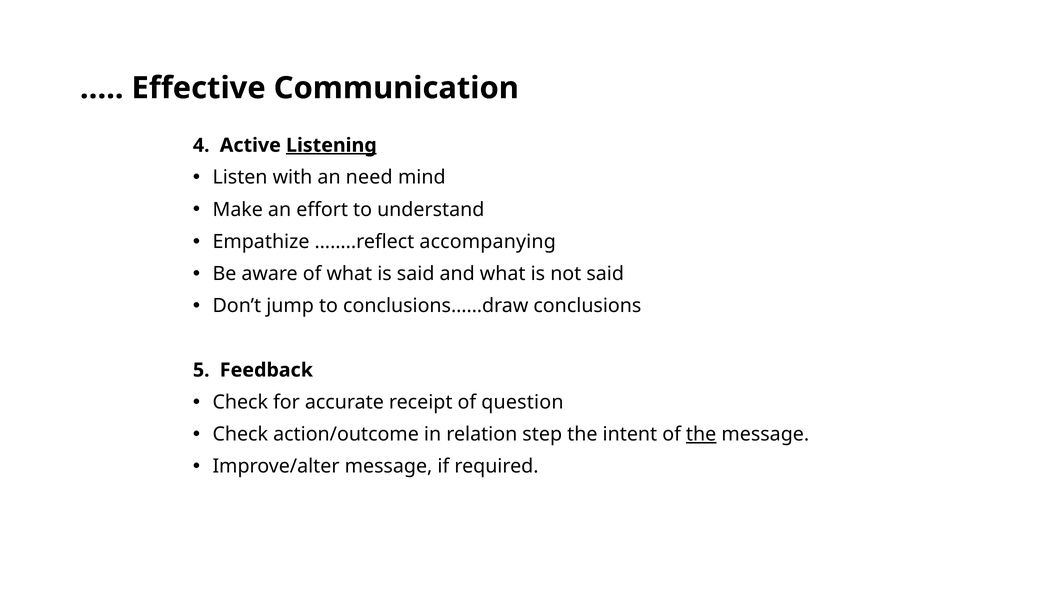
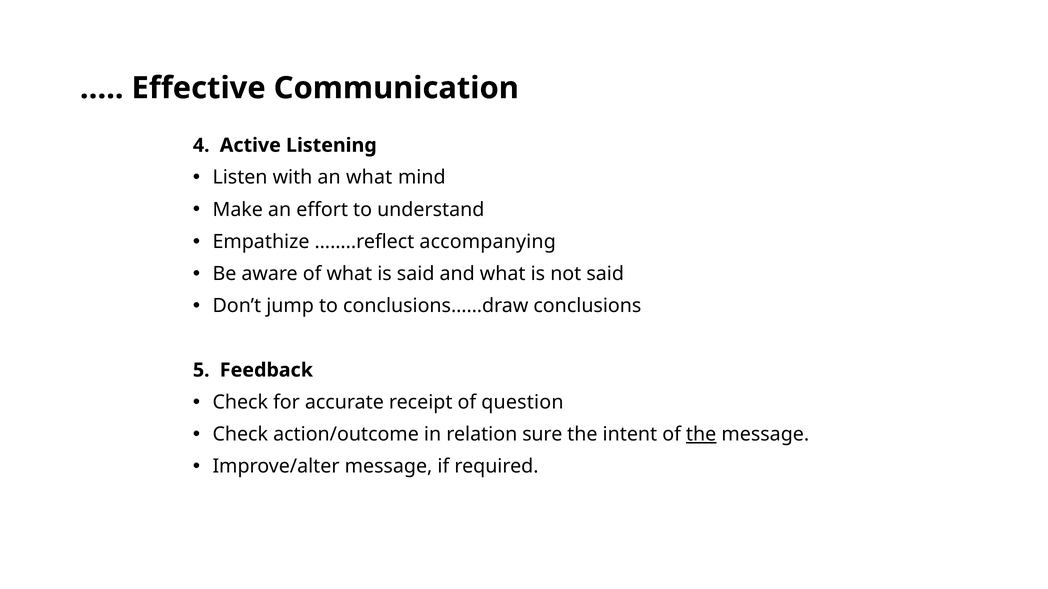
Listening underline: present -> none (331, 145)
an need: need -> what (369, 178)
step: step -> sure (542, 435)
